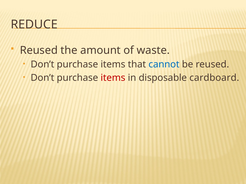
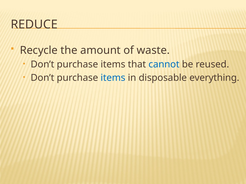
Reused: Reused -> Recycle (39, 50)
items colour: red -> blue (113, 78)
cardboard: cardboard -> everything (214, 78)
